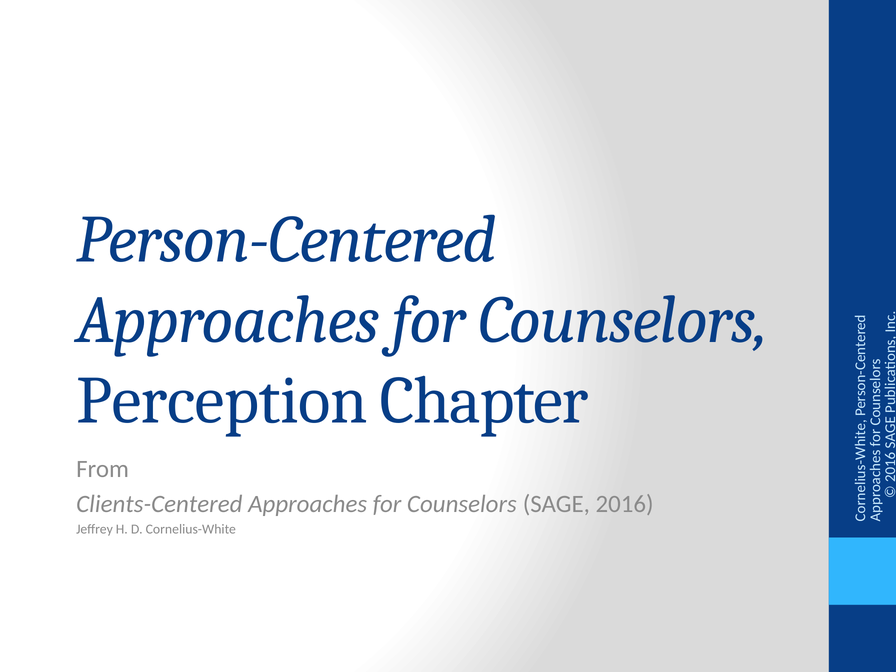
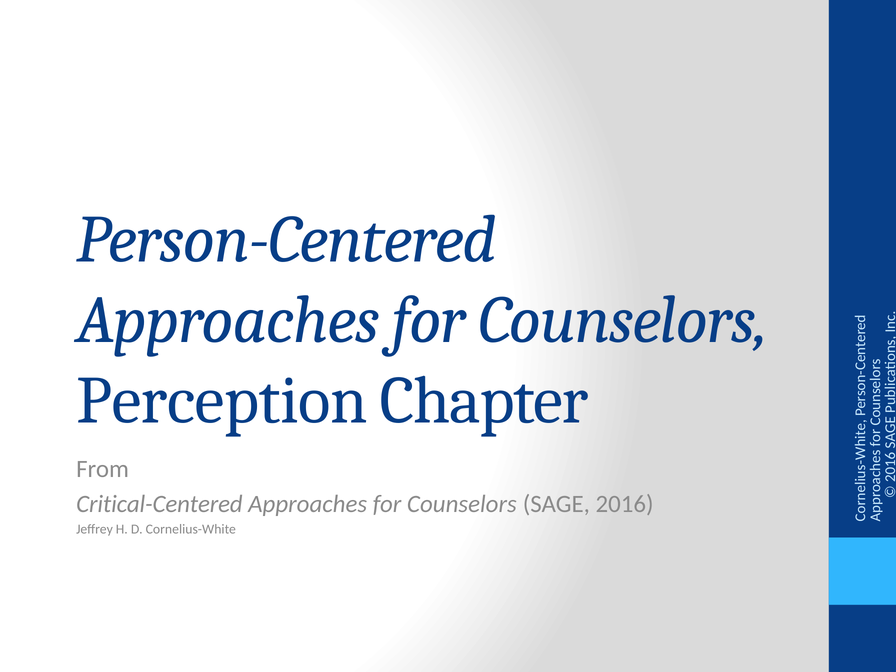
Clients-Centered: Clients-Centered -> Critical-Centered (159, 504)
